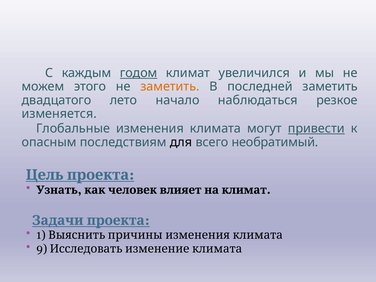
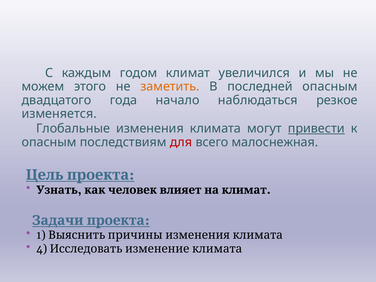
годом underline: present -> none (139, 73)
последней заметить: заметить -> опасным (330, 87)
лето: лето -> года (123, 100)
для colour: black -> red (181, 142)
необратимый: необратимый -> малоснежная (275, 142)
9: 9 -> 4 (42, 249)
